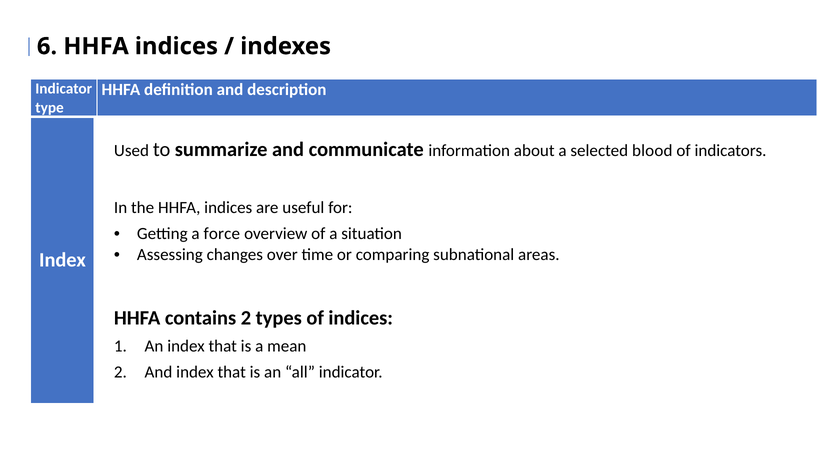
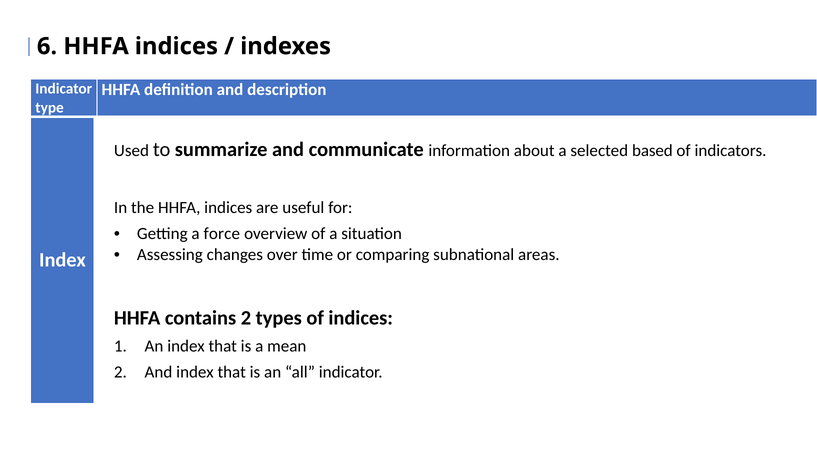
blood: blood -> based (652, 150)
